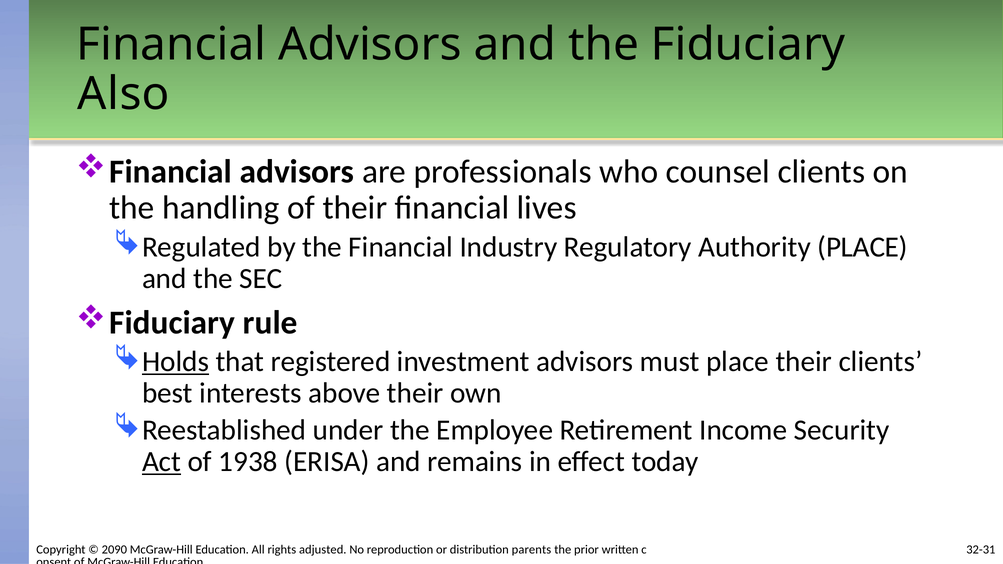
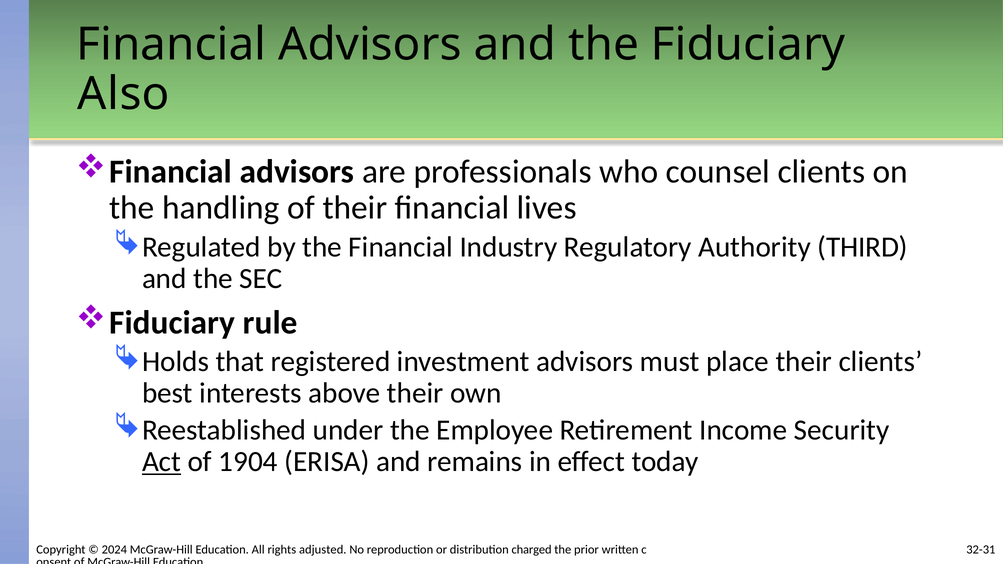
Authority PLACE: PLACE -> THIRD (863, 247)
Holds underline: present -> none (176, 362)
1938: 1938 -> 1904 (248, 462)
2090: 2090 -> 2024 (114, 550)
parents: parents -> charged (532, 550)
